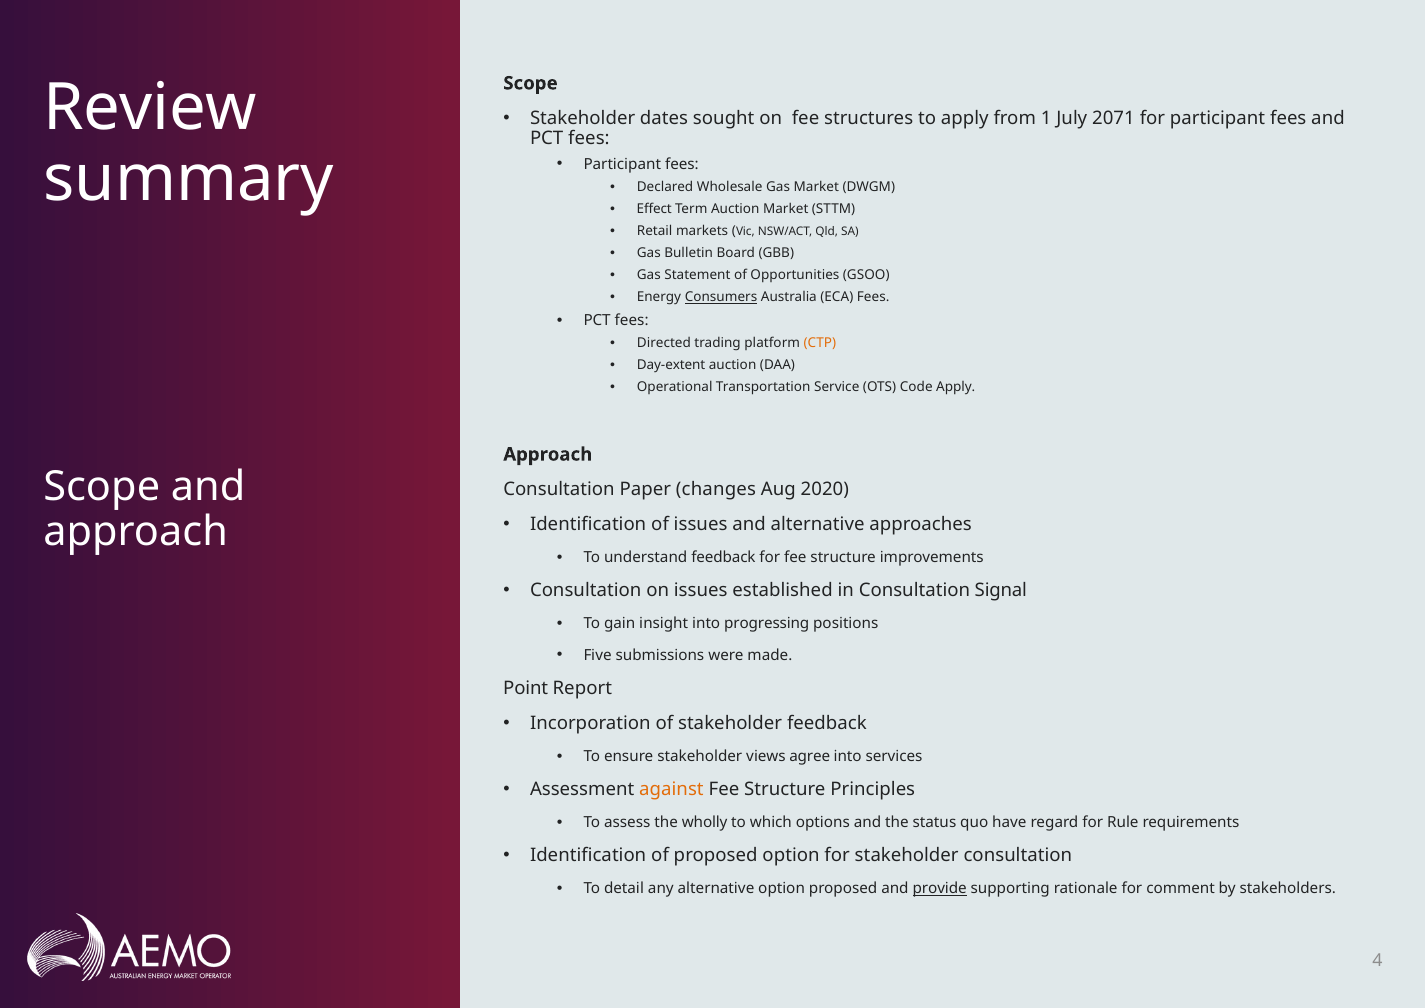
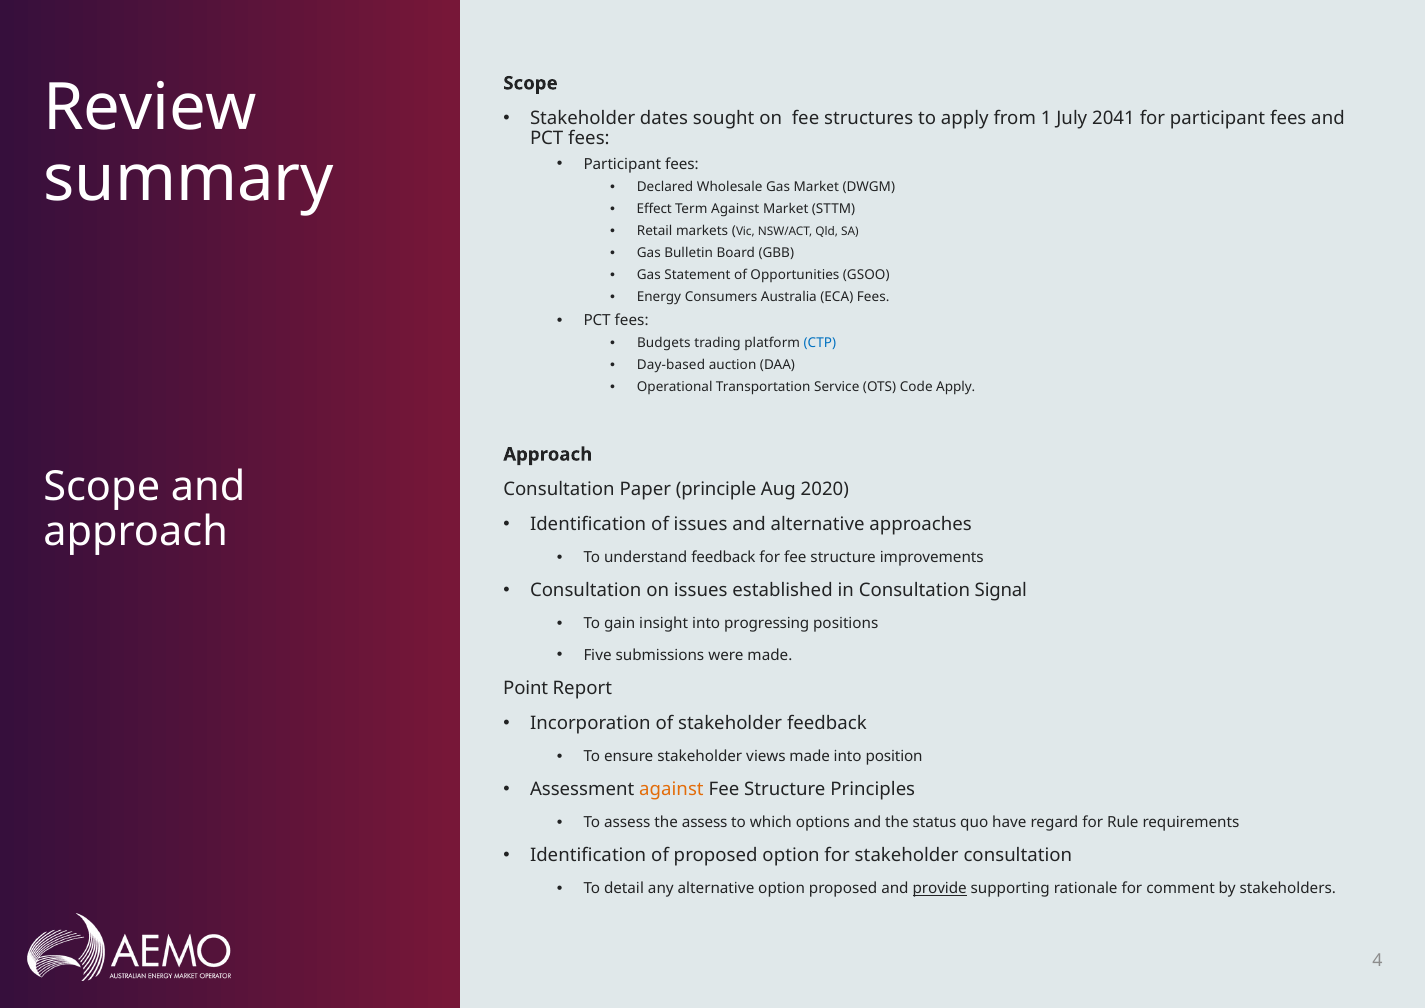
2071: 2071 -> 2041 (1113, 118)
Term Auction: Auction -> Against (735, 209)
Consumers underline: present -> none (721, 297)
Directed: Directed -> Budgets (664, 343)
CTP colour: orange -> blue (820, 343)
Day-extent: Day-extent -> Day-based (671, 365)
changes: changes -> principle (716, 489)
views agree: agree -> made (810, 756)
services: services -> position (894, 756)
the wholly: wholly -> assess (705, 822)
